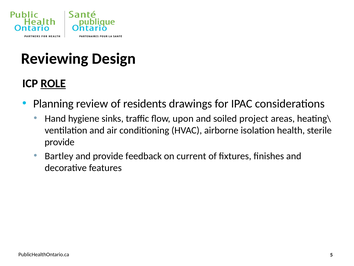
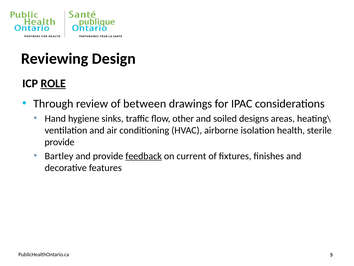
Planning: Planning -> Through (53, 103)
residents: residents -> between (145, 103)
upon: upon -> other (183, 118)
project: project -> designs (254, 118)
feedback underline: none -> present (144, 156)
